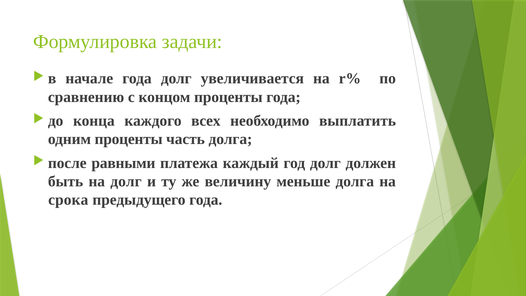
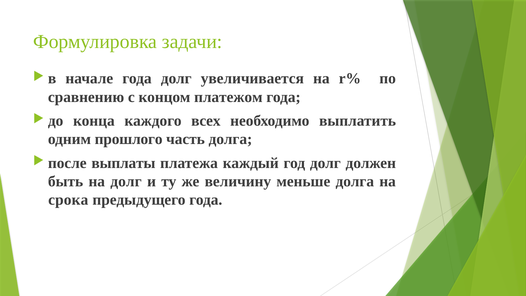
концом проценты: проценты -> платежом (228, 97)
одним проценты: проценты -> прошлого (129, 139)
равными: равными -> выплаты (123, 163)
